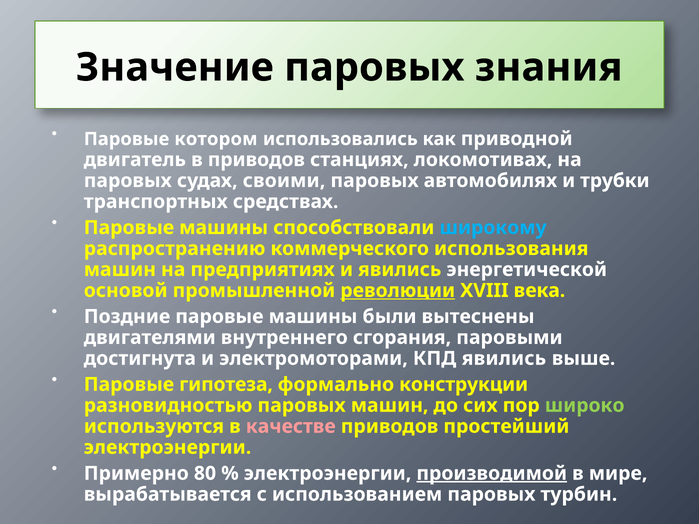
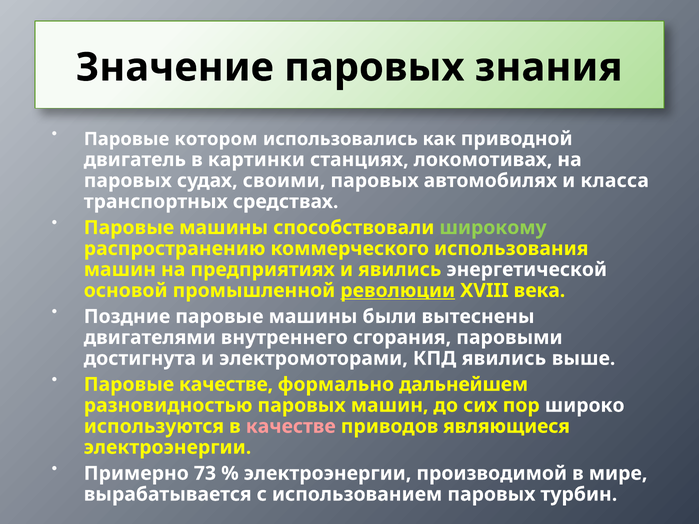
в приводов: приводов -> картинки (256, 160)
трубки: трубки -> класса (615, 181)
широкому colour: light blue -> light green (493, 228)
Паровые гипотеза: гипотеза -> качестве (226, 385)
конструкции: конструкции -> дальнейшем (464, 385)
широко colour: light green -> white (585, 406)
простейший: простейший -> являющиеся (507, 427)
80: 80 -> 73 (205, 474)
производимой underline: present -> none (492, 474)
